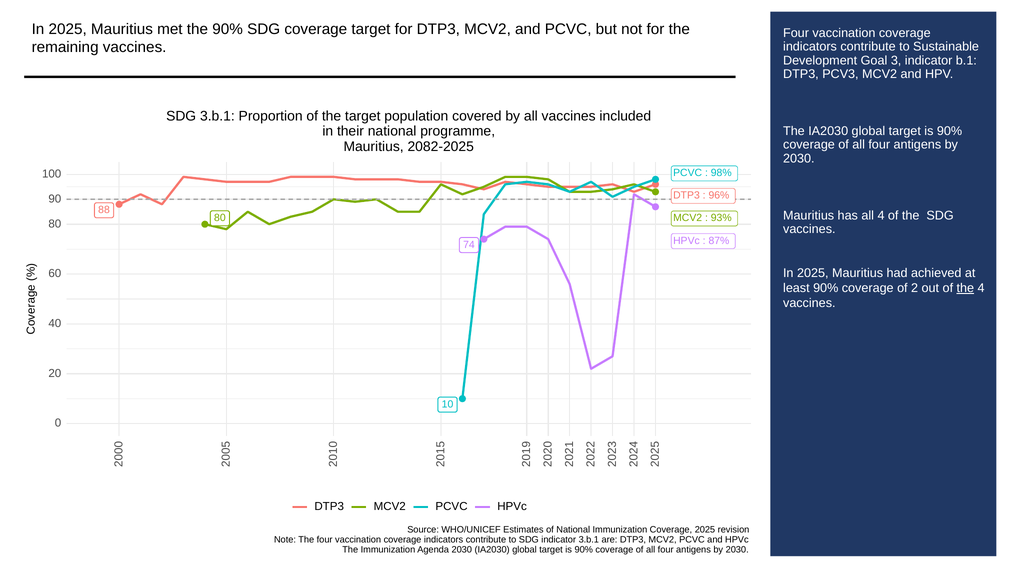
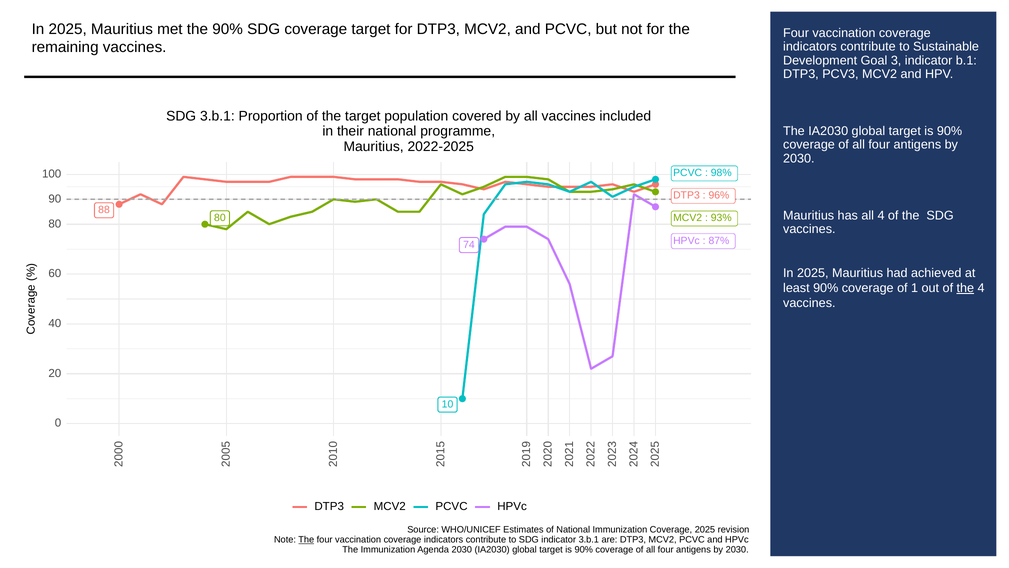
2082-2025: 2082-2025 -> 2022-2025 (441, 147)
of 2: 2 -> 1 (915, 288)
The underline: none -> present (306, 539)
